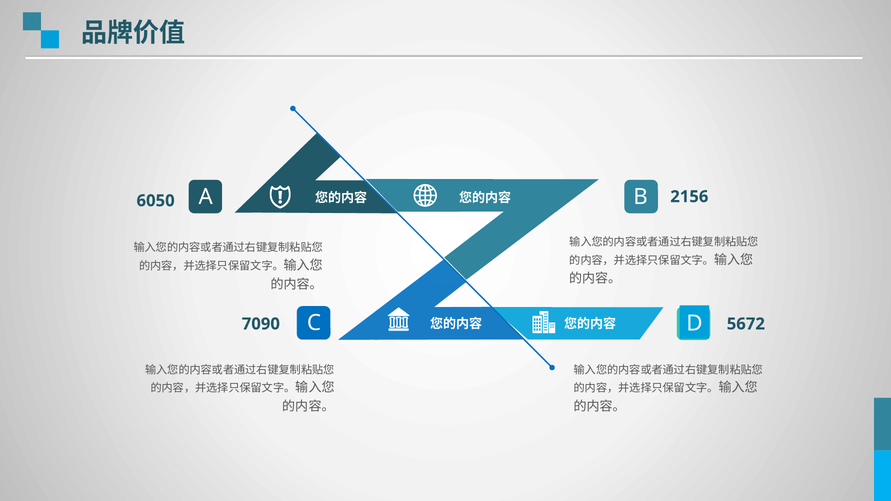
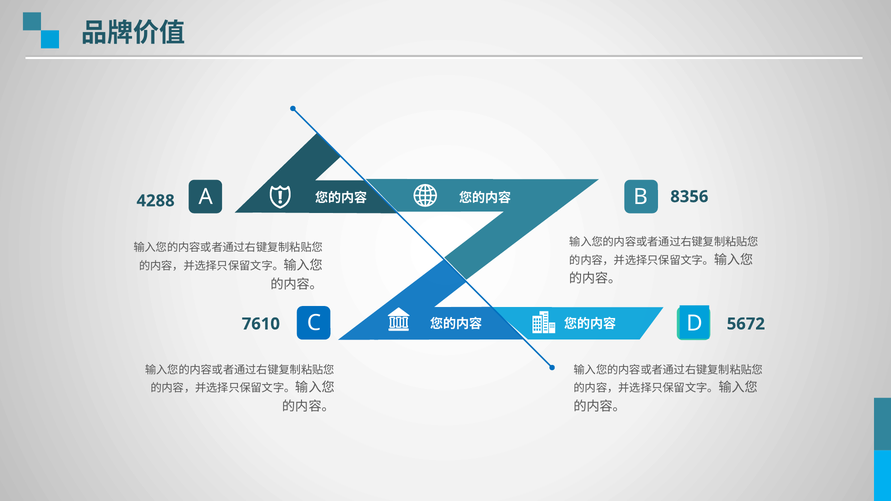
2156: 2156 -> 8356 (689, 197)
6050: 6050 -> 4288 (156, 201)
7090: 7090 -> 7610 (261, 324)
